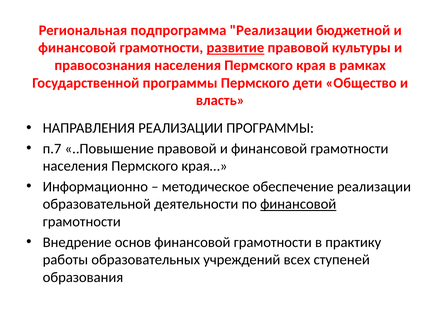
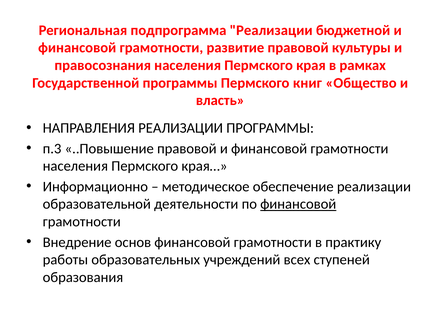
развитие underline: present -> none (235, 48)
дети: дети -> книг (307, 83)
п.7: п.7 -> п.3 (52, 148)
